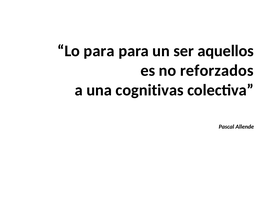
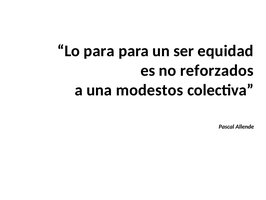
aquellos: aquellos -> equidad (226, 51)
cognitivas: cognitivas -> modestos (149, 90)
